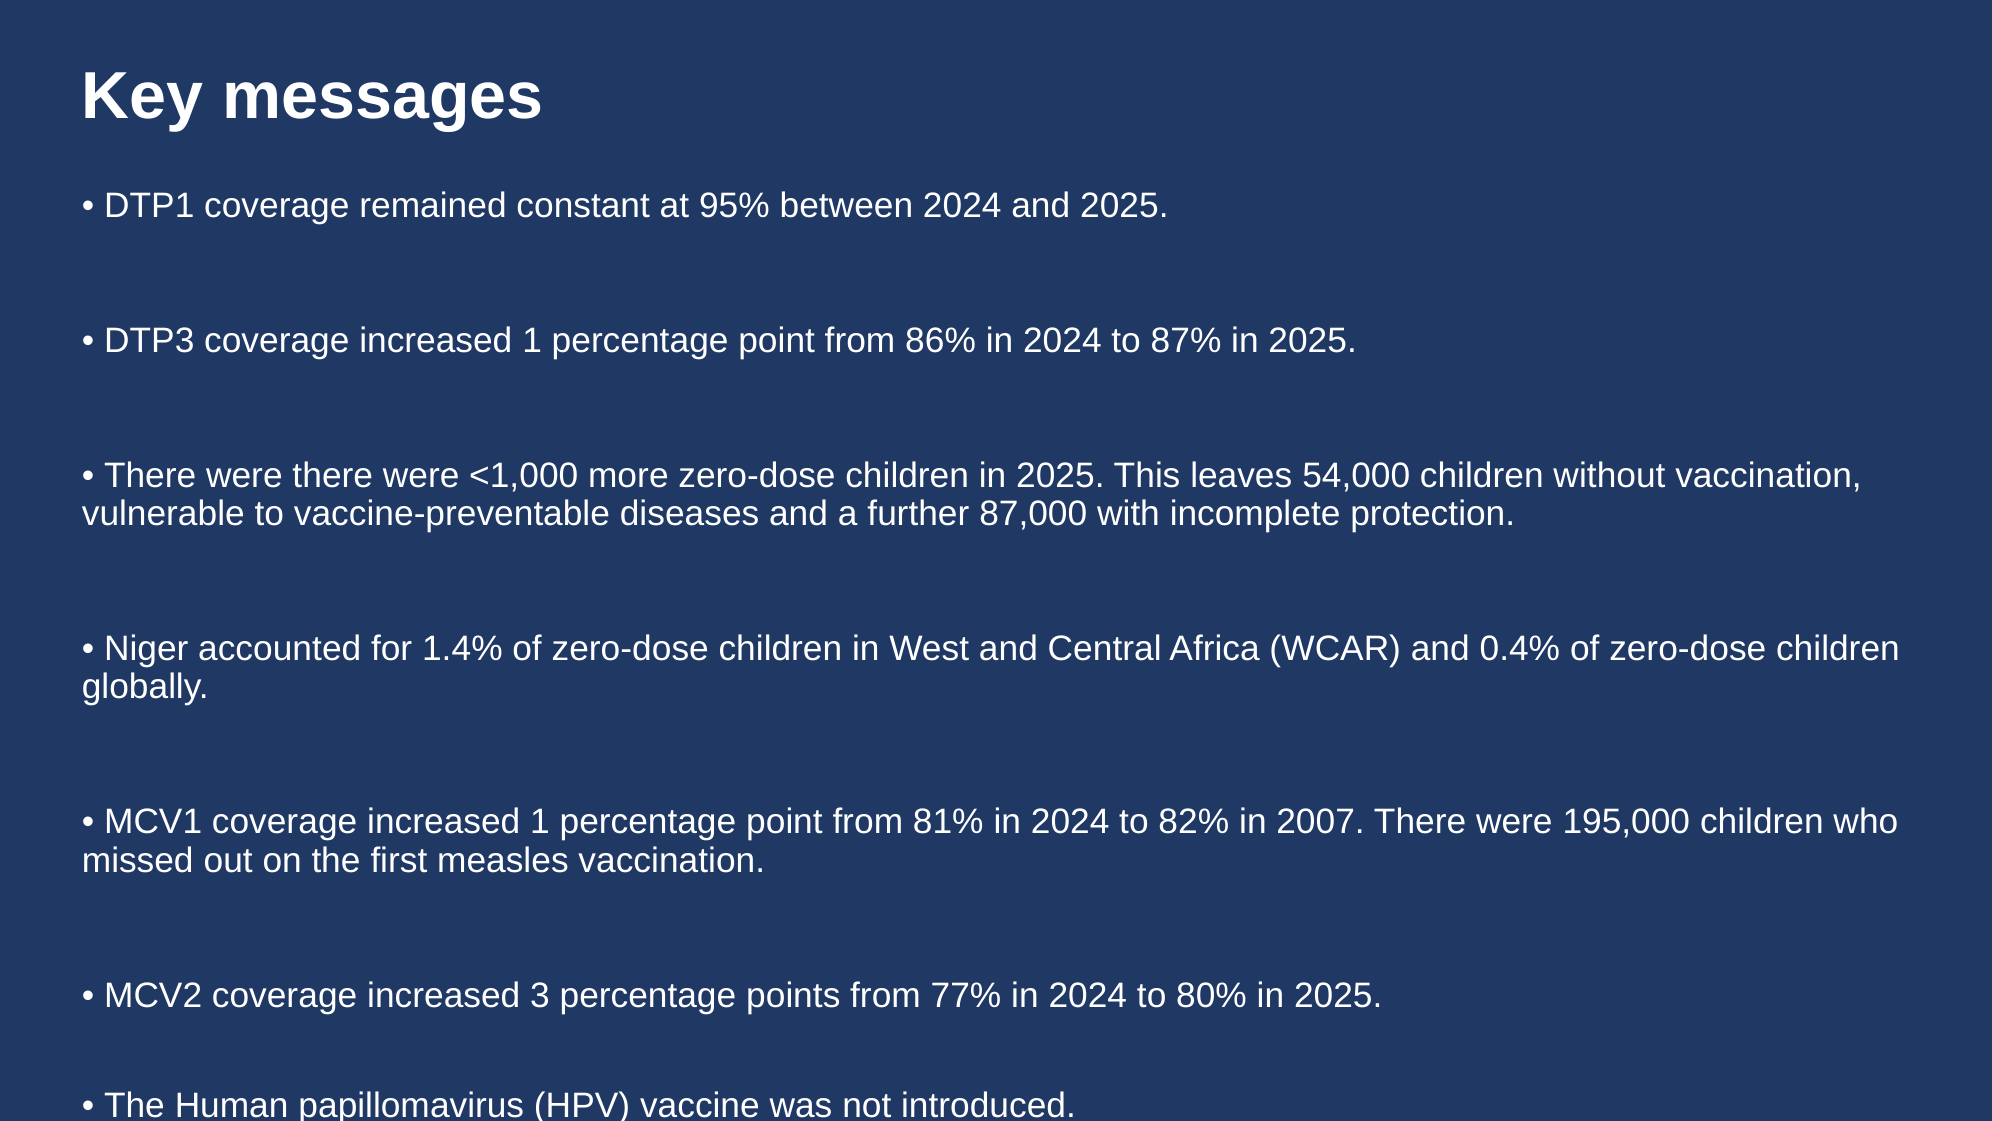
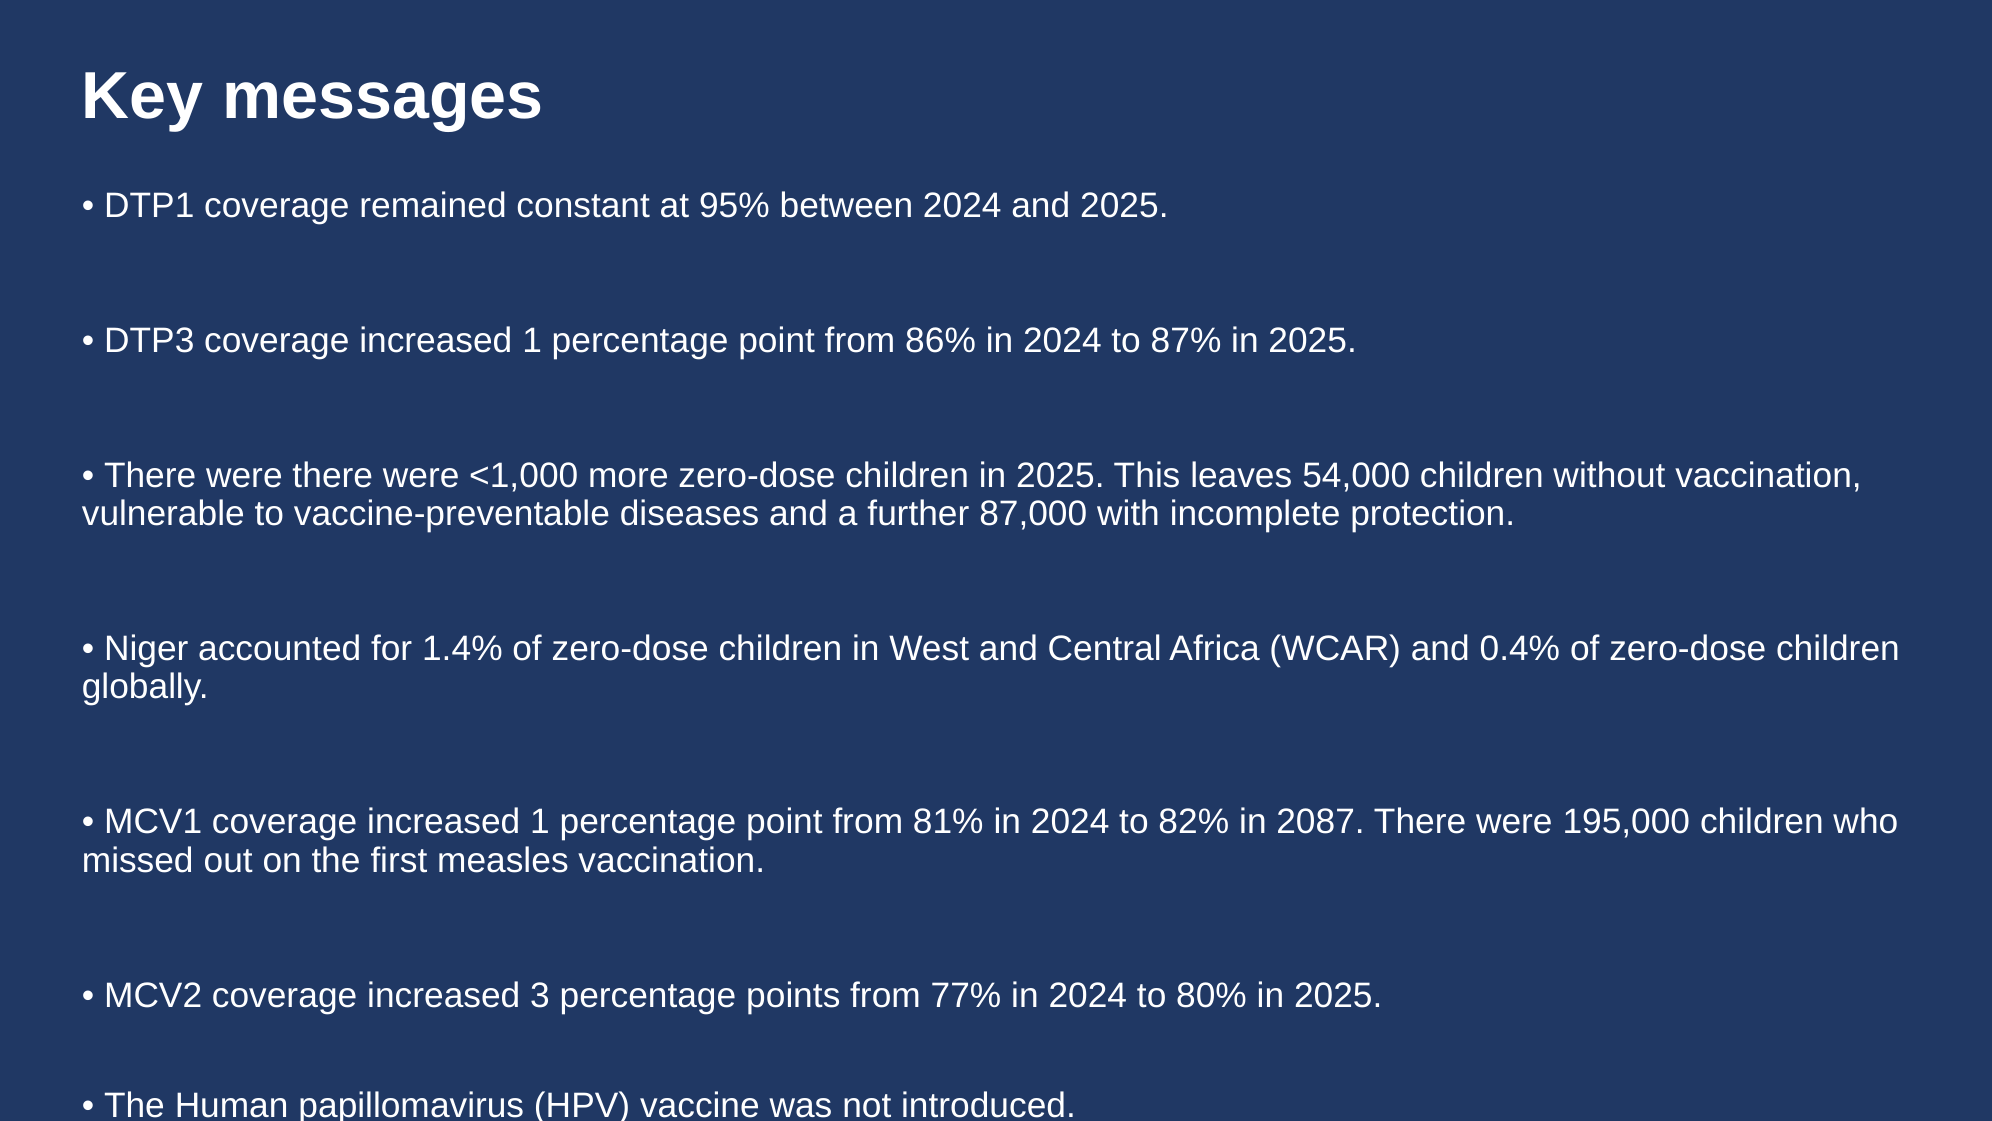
2007: 2007 -> 2087 (1321, 822)
